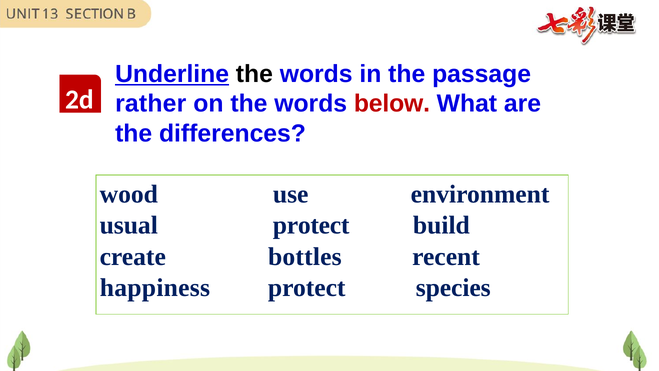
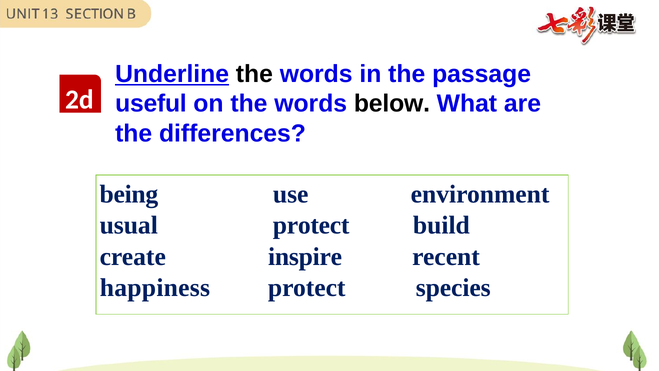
rather: rather -> useful (151, 104)
below colour: red -> black (392, 104)
wood: wood -> being (129, 194)
bottles: bottles -> inspire (305, 256)
